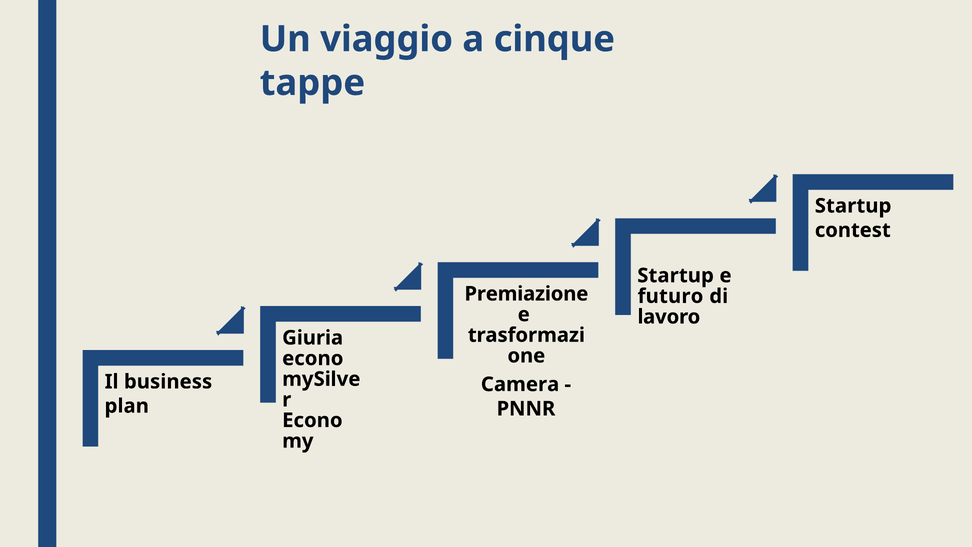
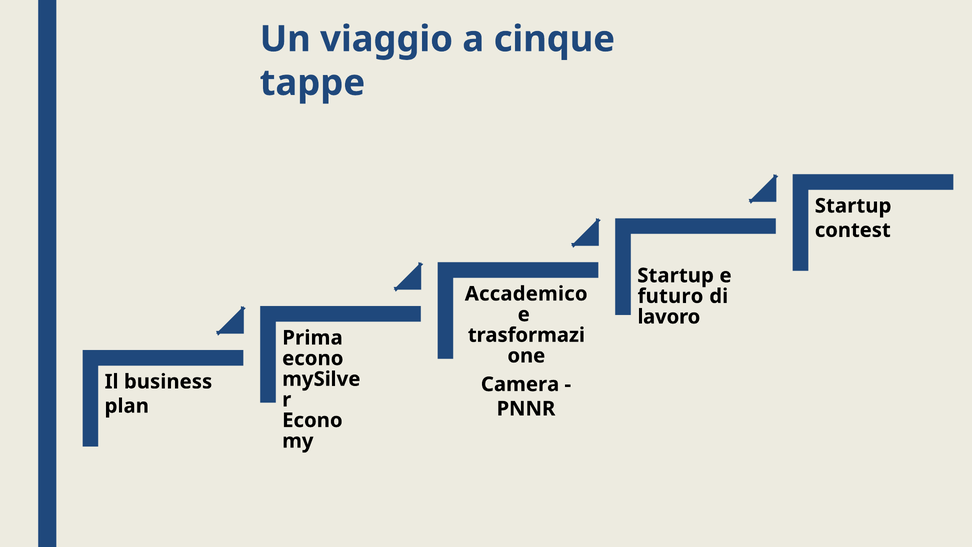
Premiazione: Premiazione -> Accademico (526, 294)
Giuria: Giuria -> Prima (313, 338)
